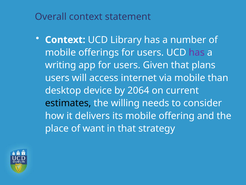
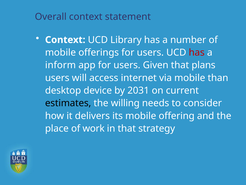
has colour: purple -> red (197, 52)
writing: writing -> inform (60, 65)
2064: 2064 -> 2031 (138, 90)
want: want -> work (94, 128)
